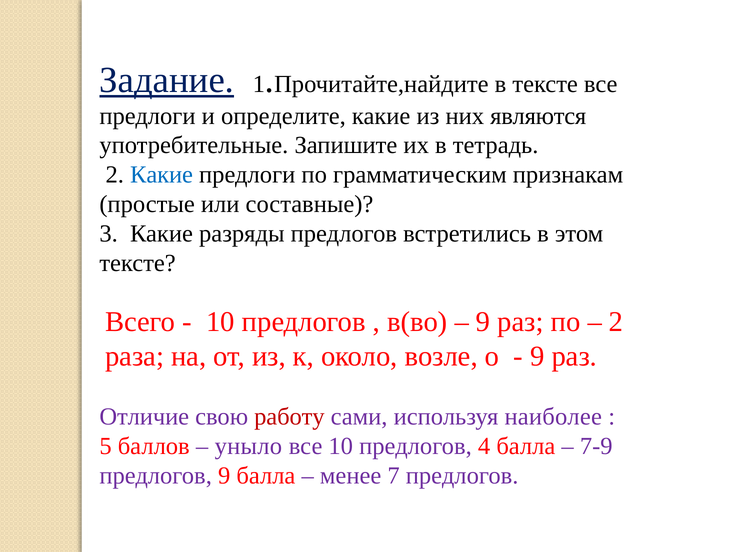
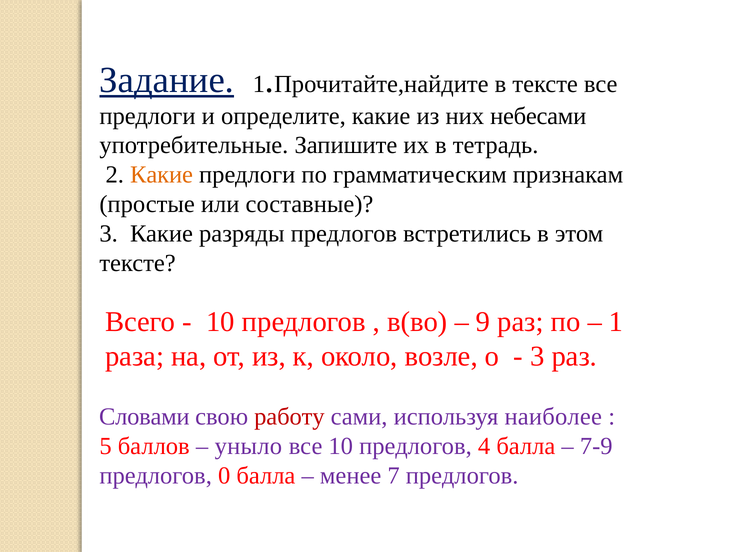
являются: являются -> небесами (538, 116)
Какие colour: blue -> orange (162, 175)
2: 2 -> 1 (616, 322)
9: 9 -> 3 (537, 357)
Отличие: Отличие -> Словами (144, 417)
предлогов 9: 9 -> 0 (224, 476)
